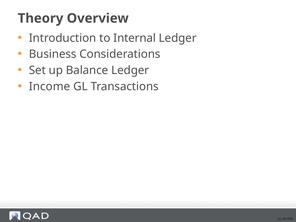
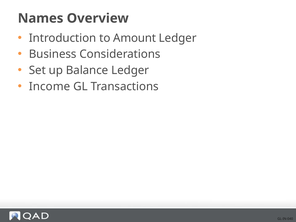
Theory: Theory -> Names (41, 18)
Internal: Internal -> Amount (135, 38)
